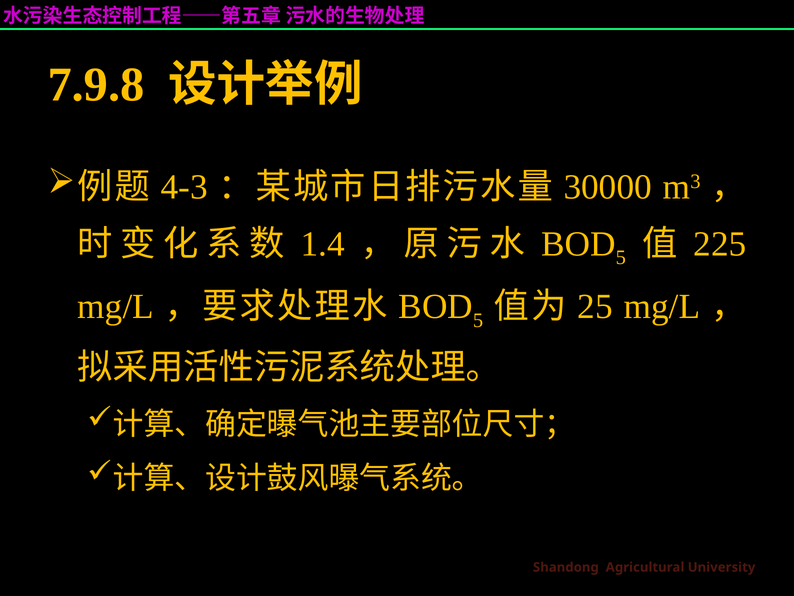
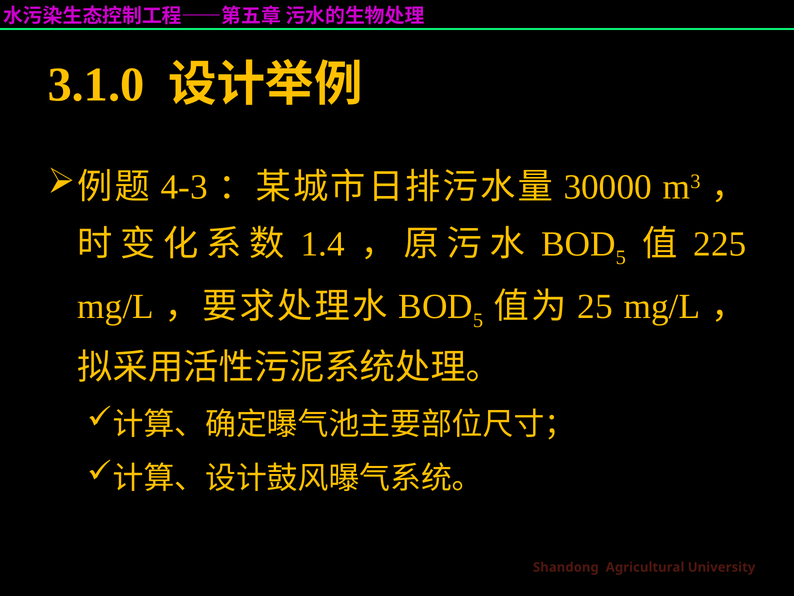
7.9.8: 7.9.8 -> 3.1.0 (96, 85)
